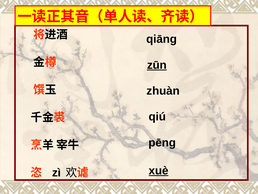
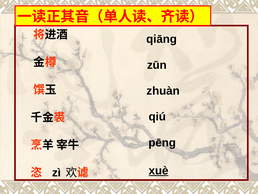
zūn underline: present -> none (157, 65)
